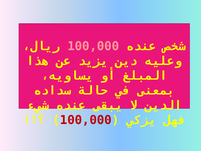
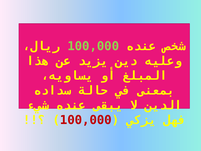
100,000 colour: pink -> light green (93, 46)
